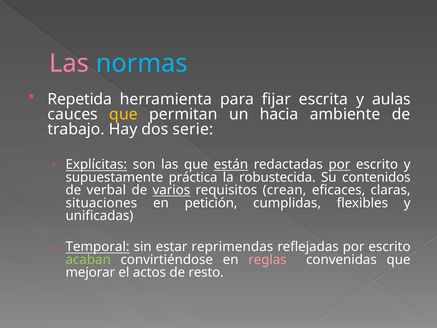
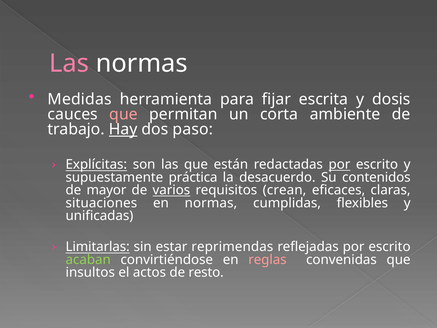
normas colour: light blue -> white (142, 63)
Repetida: Repetida -> Medidas (80, 99)
aulas: aulas -> dosis (391, 99)
que colour: yellow -> pink (124, 114)
hacia: hacia -> corta (279, 114)
Hay underline: none -> present (123, 129)
serie: serie -> paso (193, 129)
están underline: present -> none (231, 164)
robustecida: robustecida -> desacuerdo (277, 177)
verbal: verbal -> mayor (106, 190)
en petición: petición -> normas (211, 203)
Temporal: Temporal -> Limitarlas (98, 247)
mejorar: mejorar -> insultos (90, 272)
